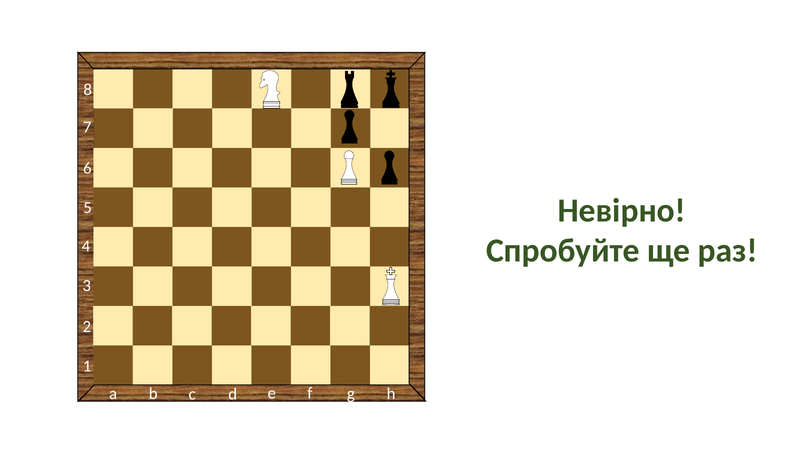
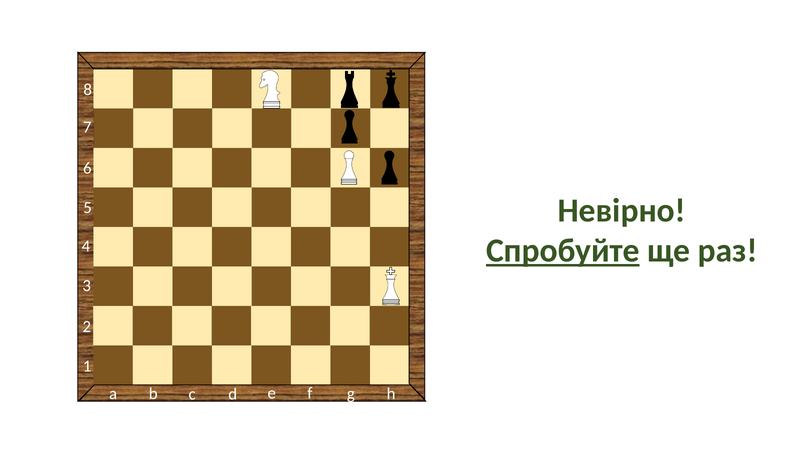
Спробуйте underline: none -> present (563, 251)
